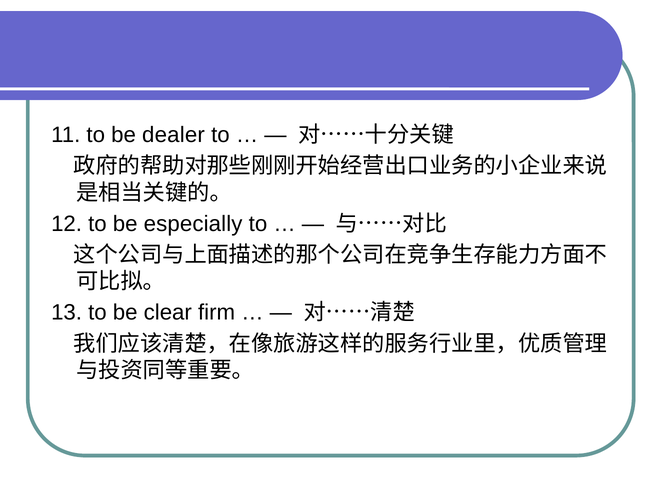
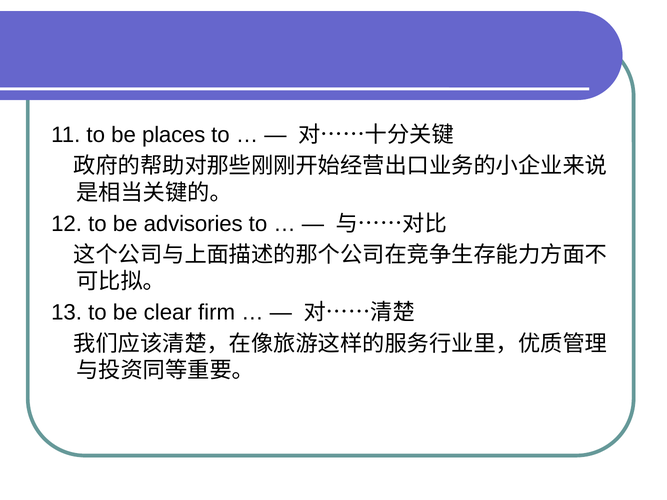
dealer: dealer -> places (174, 135)
especially: especially -> advisories (193, 224)
